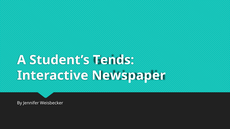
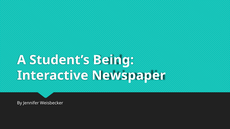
Tends: Tends -> Being (113, 60)
